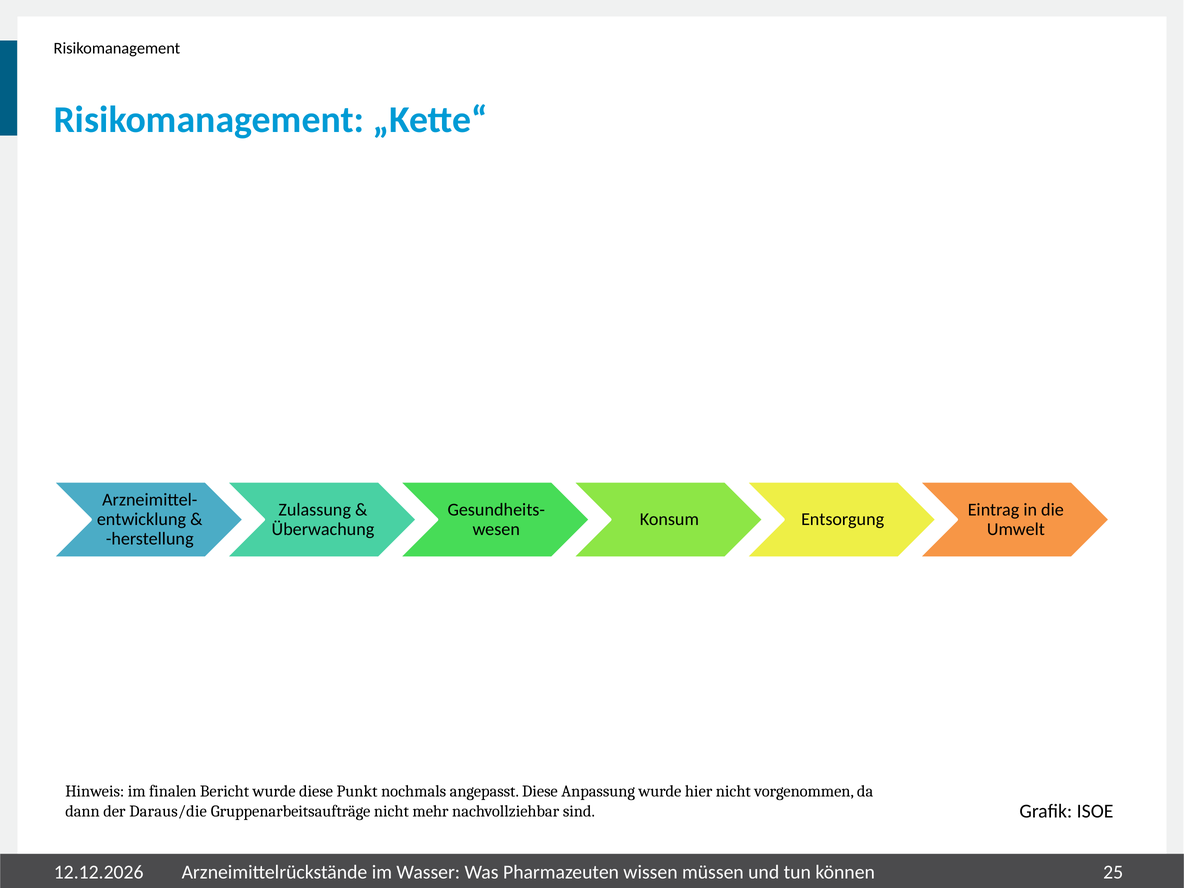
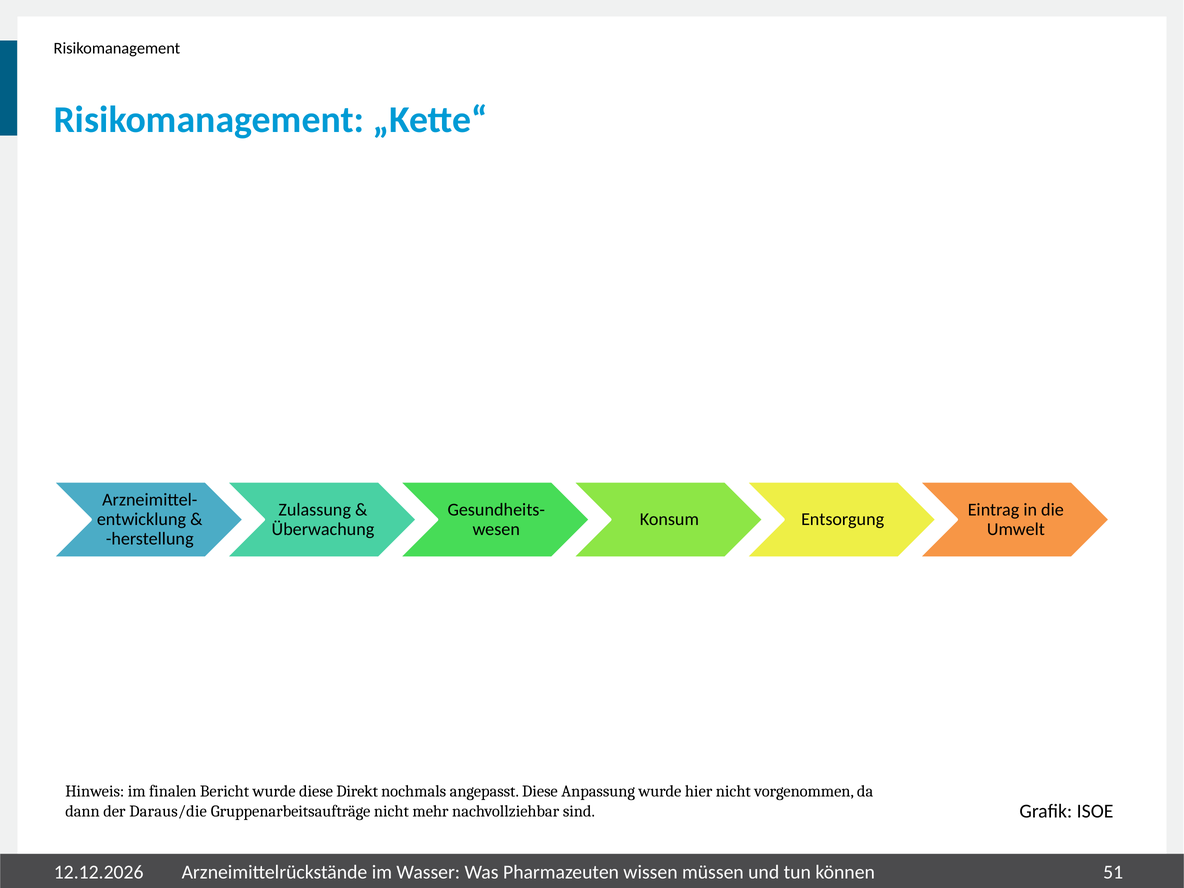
Punkt: Punkt -> Direkt (357, 791)
25: 25 -> 51 (1113, 872)
